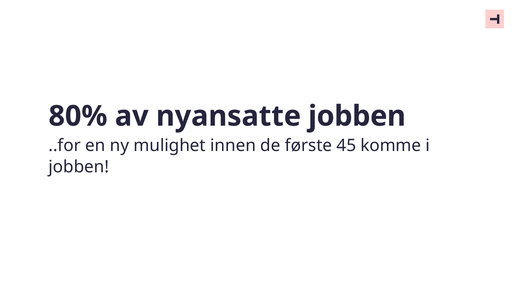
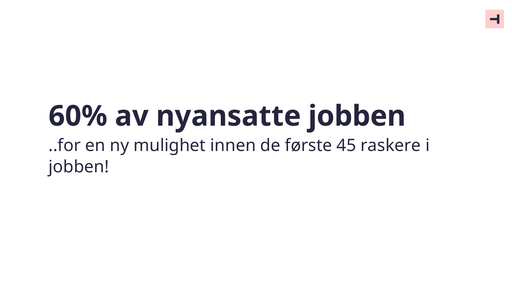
80%: 80% -> 60% (78, 116)
komme: komme -> raskere (391, 146)
